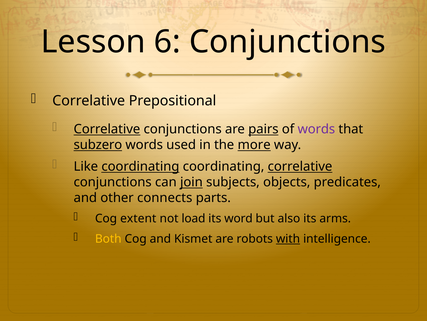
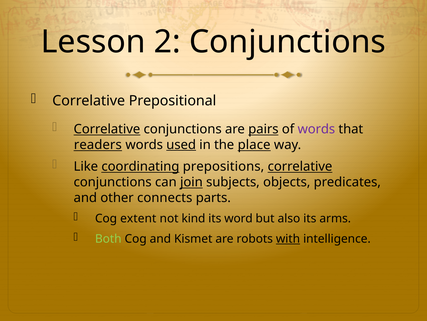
6: 6 -> 2 (167, 42)
subzero: subzero -> readers (98, 144)
used underline: none -> present (181, 144)
more: more -> place (254, 144)
coordinating coordinating: coordinating -> prepositions (223, 166)
load: load -> kind (193, 218)
Both colour: yellow -> light green (108, 238)
